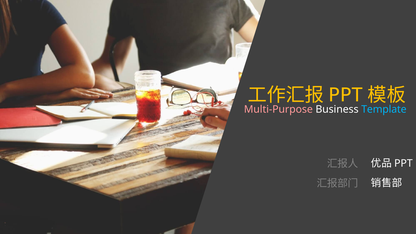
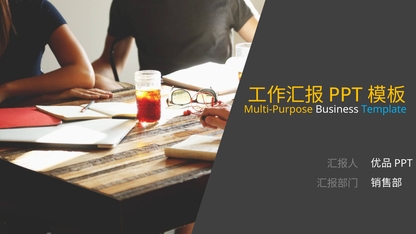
Multi-Purpose colour: pink -> yellow (278, 109)
